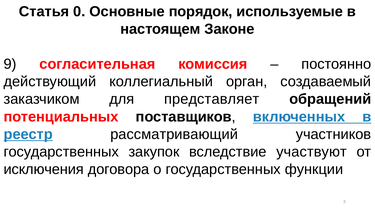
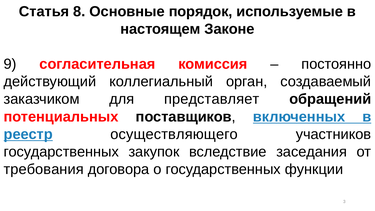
0: 0 -> 8 (79, 12)
рассматривающий: рассматривающий -> осуществляющего (174, 134)
участвуют: участвуют -> заседания (312, 152)
исключения: исключения -> требования (44, 169)
